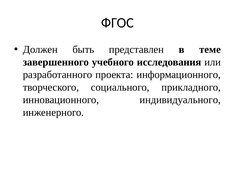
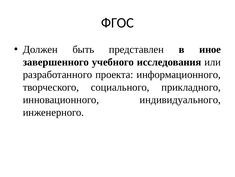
теме: теме -> иное (210, 49)
